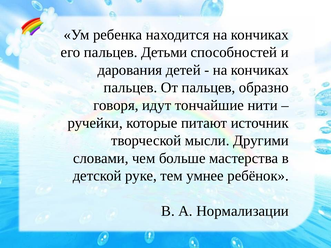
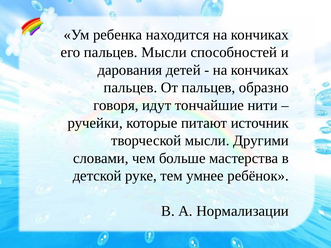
пальцев Детьми: Детьми -> Мысли (164, 52)
